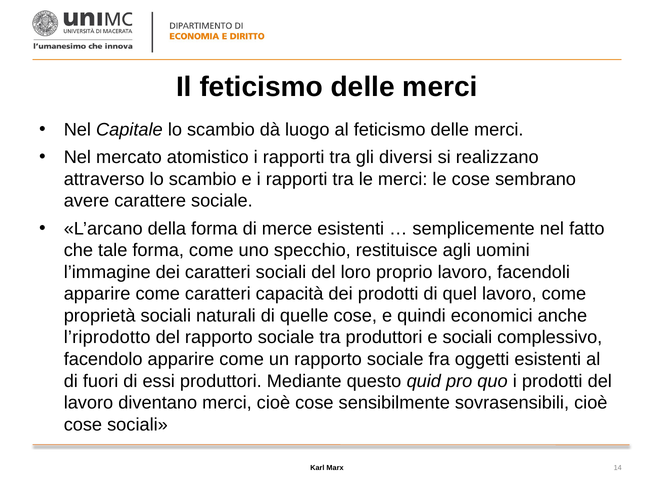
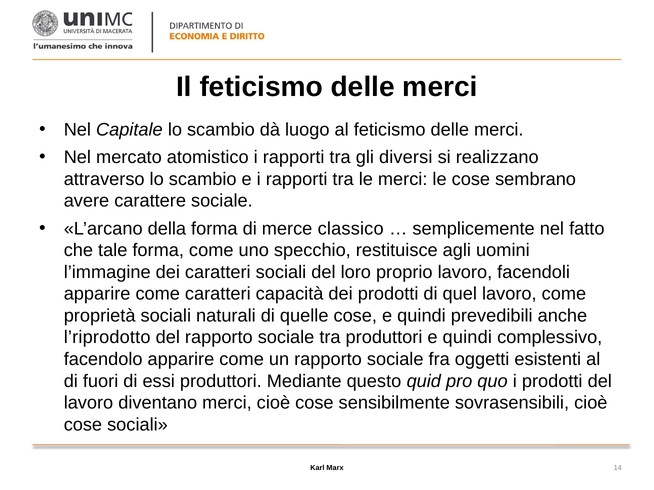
merce esistenti: esistenti -> classico (351, 229)
economici: economici -> prevedibili (492, 316)
produttori e sociali: sociali -> quindi (467, 338)
